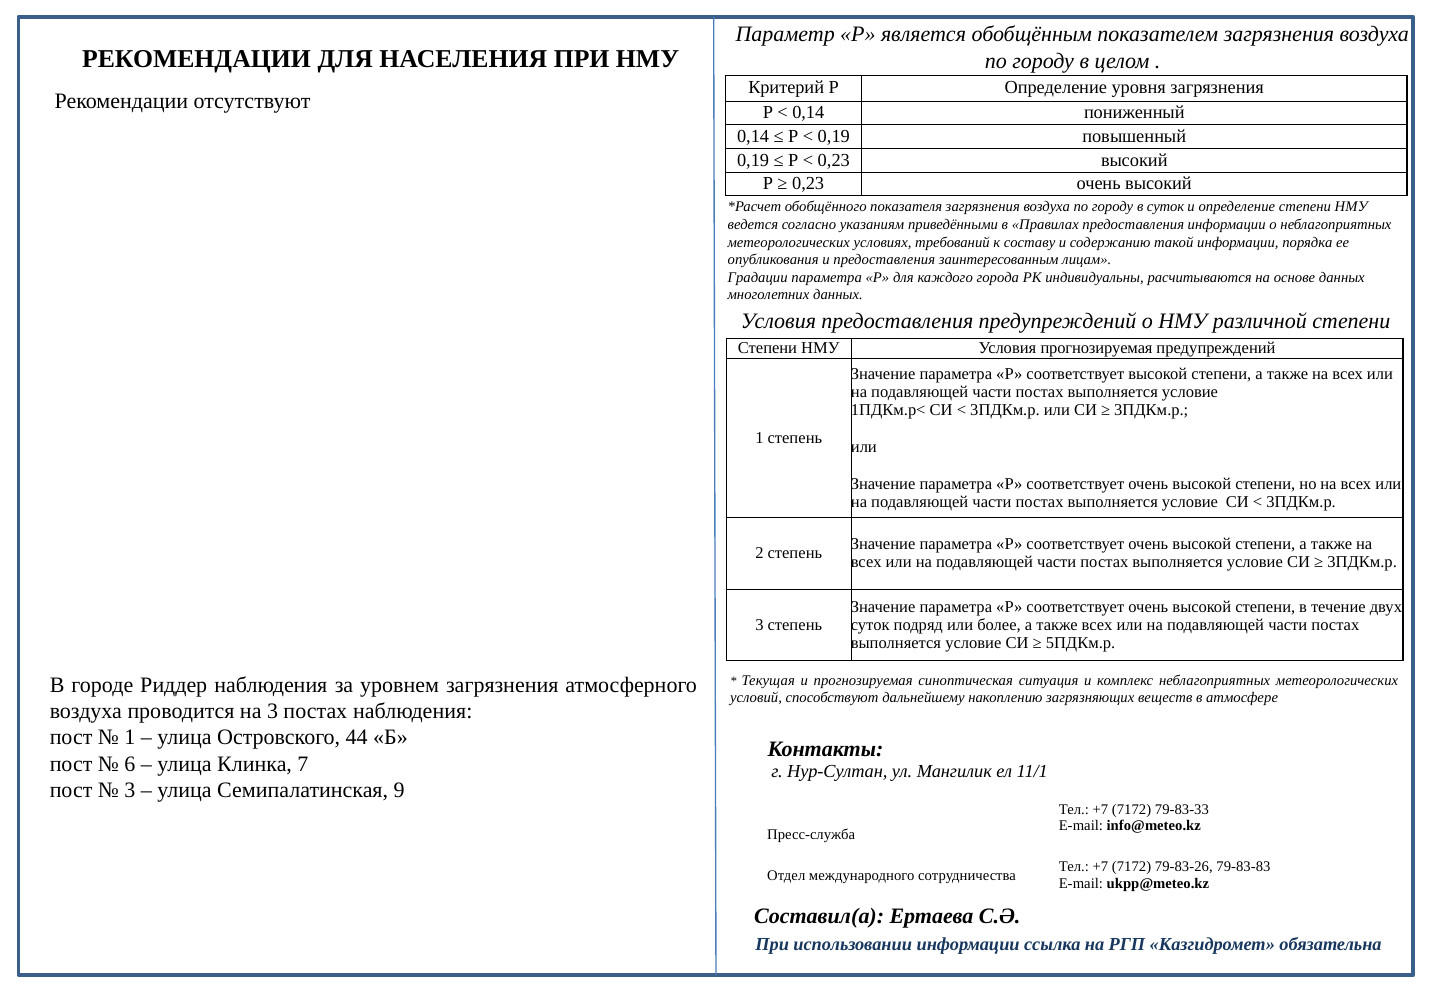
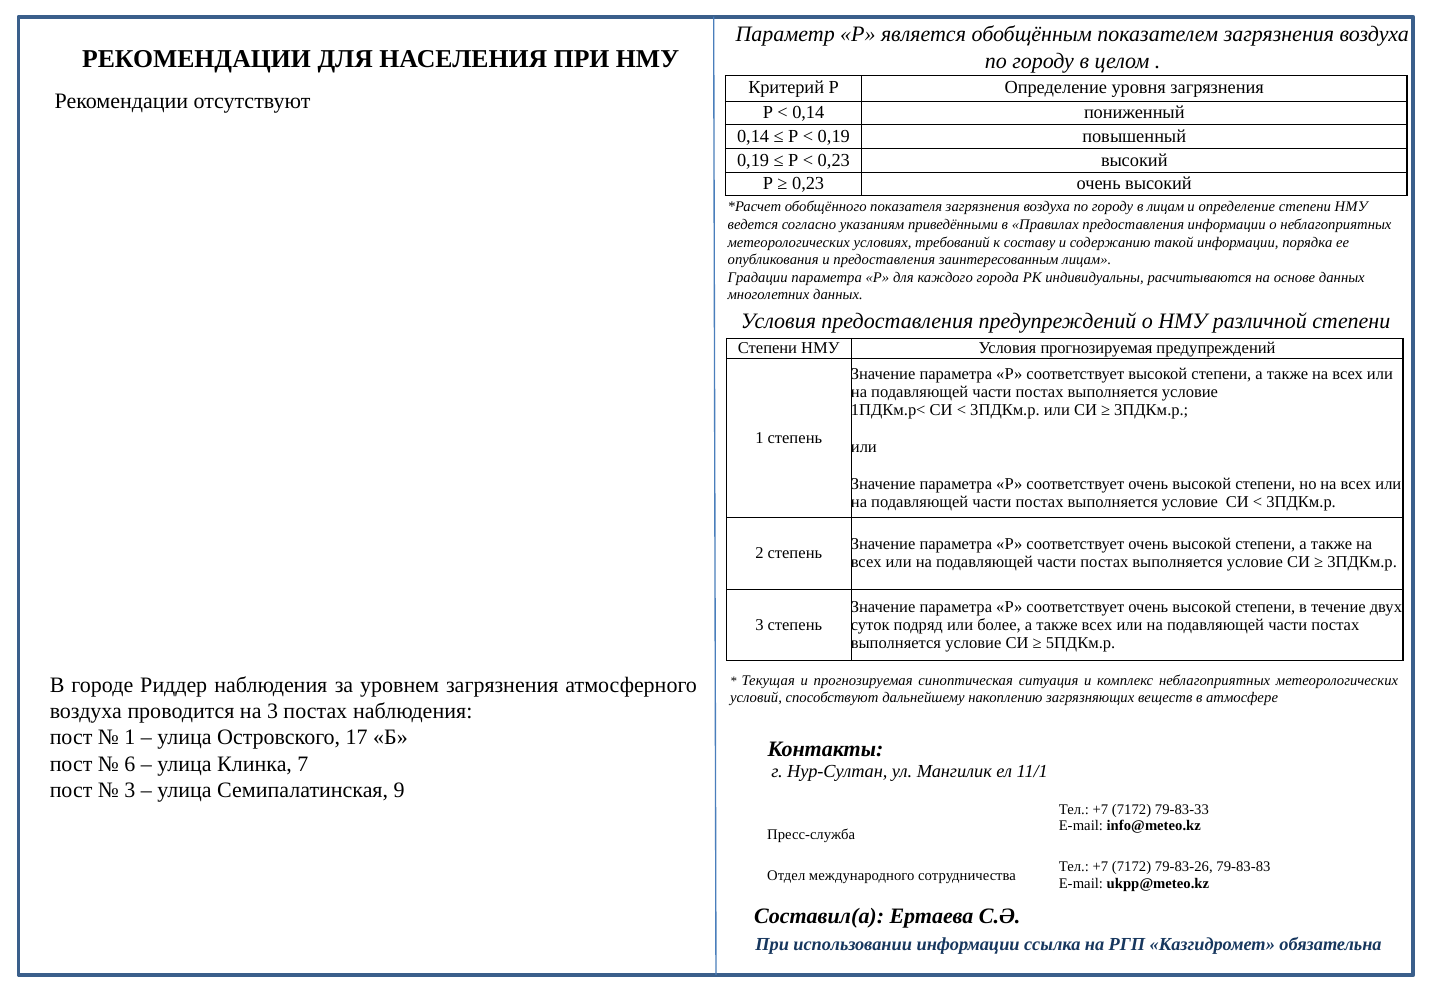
в суток: суток -> лицам (1166, 207)
44: 44 -> 17 (357, 737)
